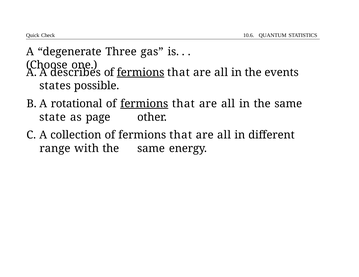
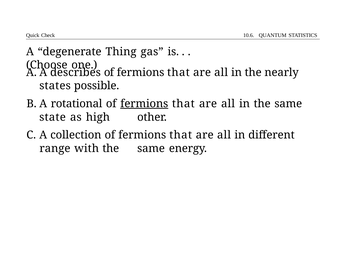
Three: Three -> Thing (121, 52)
fermions underline: present -> none (141, 73)
events: events -> nearly (282, 73)
page: page -> high (98, 117)
